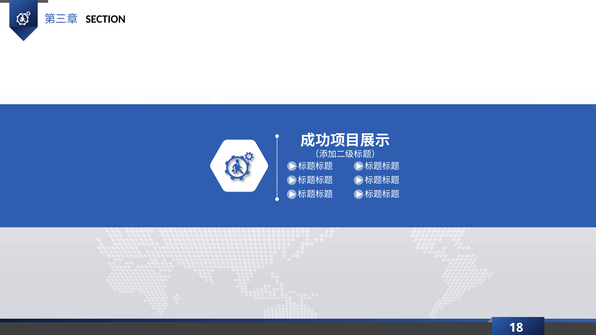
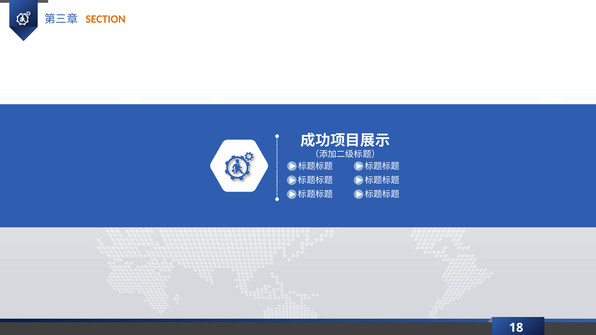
SECTION colour: black -> orange (106, 19)
